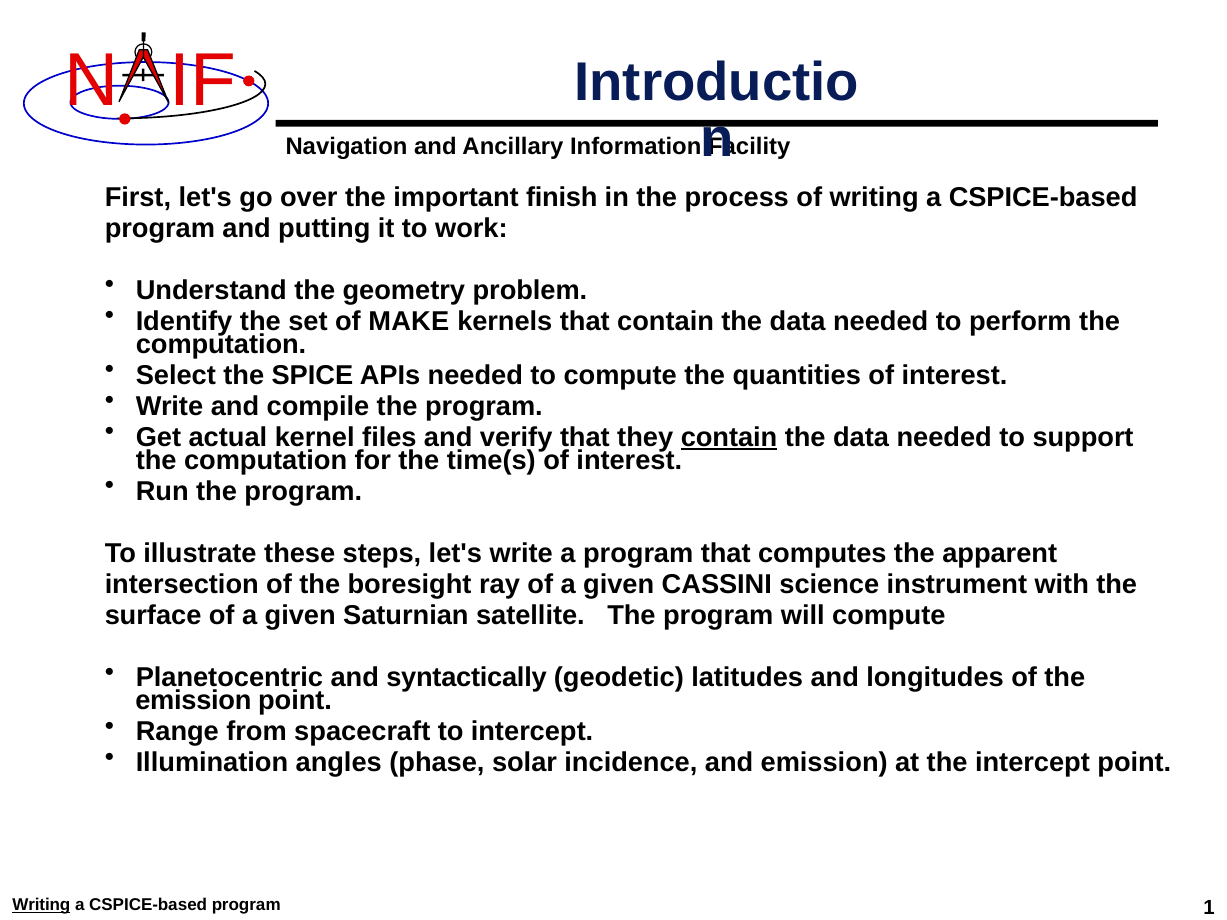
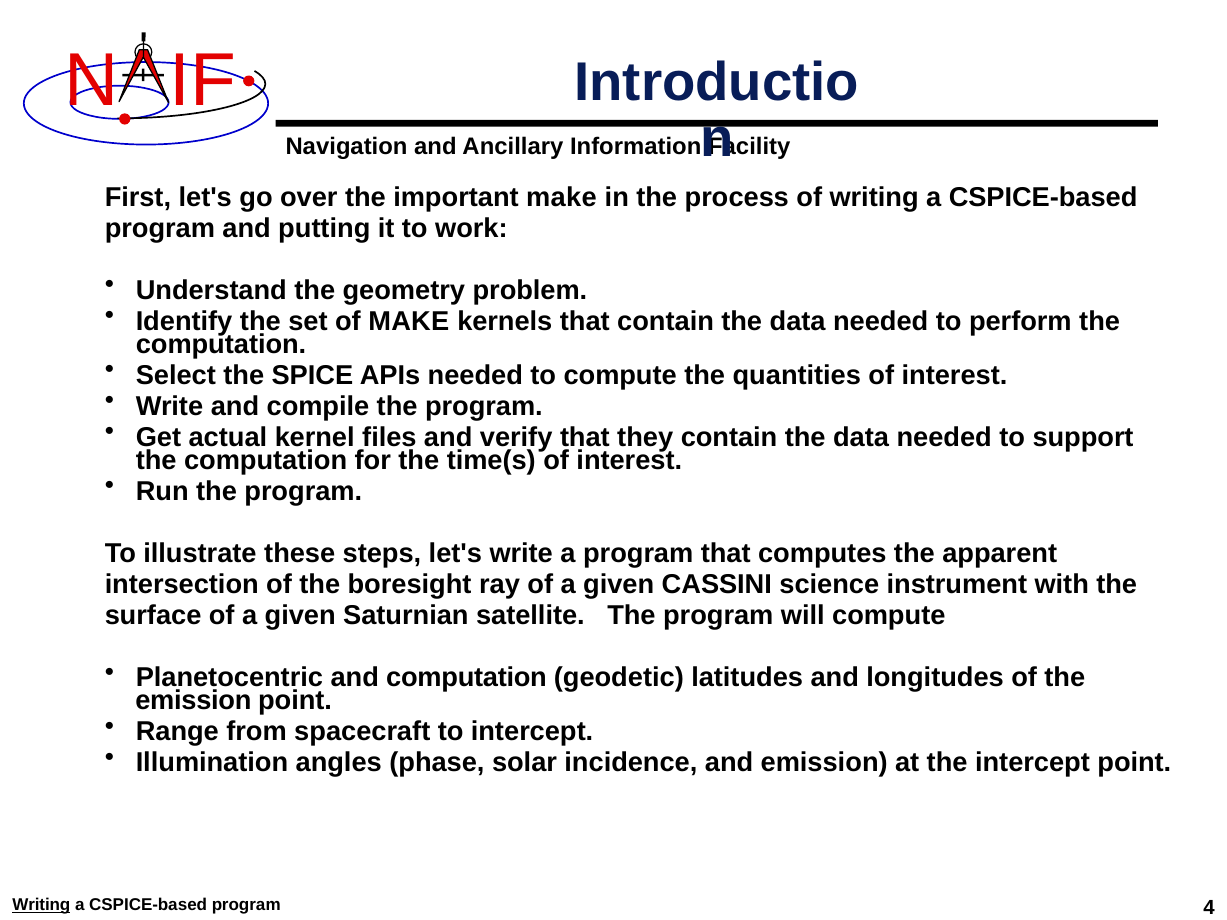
important finish: finish -> make (561, 197)
contain underline: present -> none (729, 437)
and syntactically: syntactically -> computation (467, 678)
1: 1 -> 4 (1209, 908)
